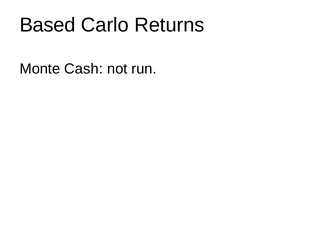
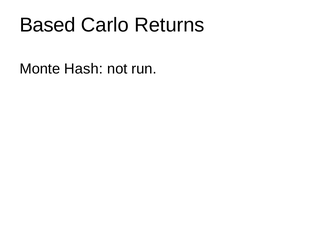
Cash: Cash -> Hash (84, 69)
